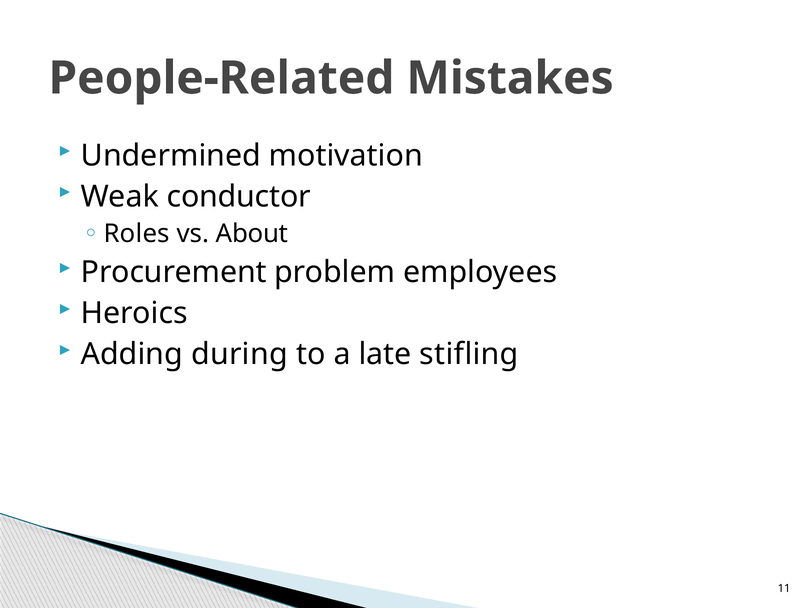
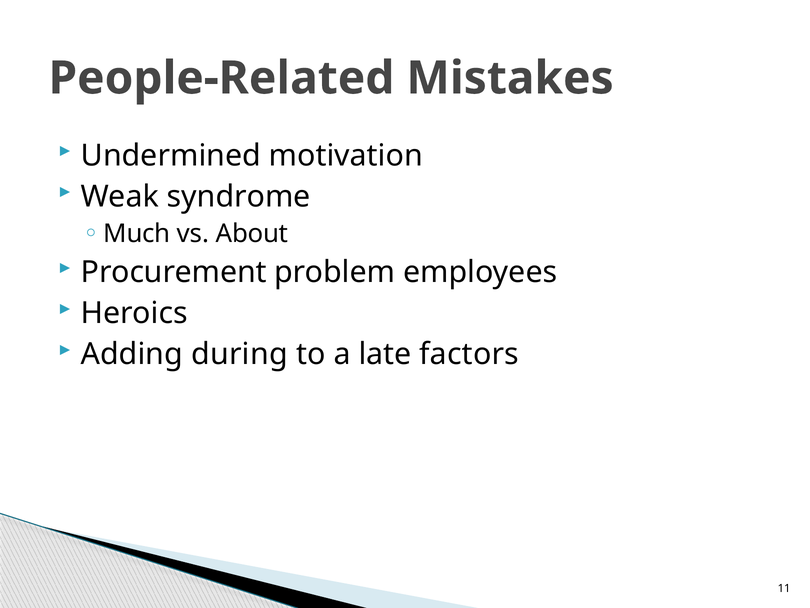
conductor: conductor -> syndrome (239, 197)
Roles: Roles -> Much (137, 234)
stifling: stifling -> factors (469, 354)
